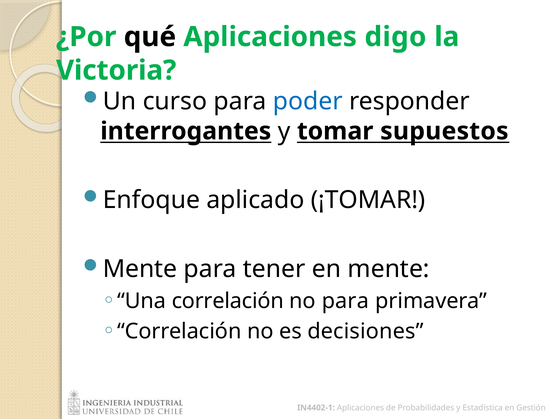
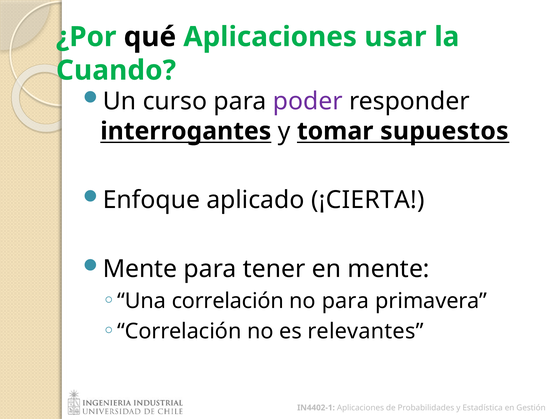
digo: digo -> usar (395, 37)
Victoria: Victoria -> Cuando (116, 70)
poder colour: blue -> purple (308, 101)
¡TOMAR: ¡TOMAR -> ¡CIERTA (368, 200)
decisiones: decisiones -> relevantes (365, 331)
